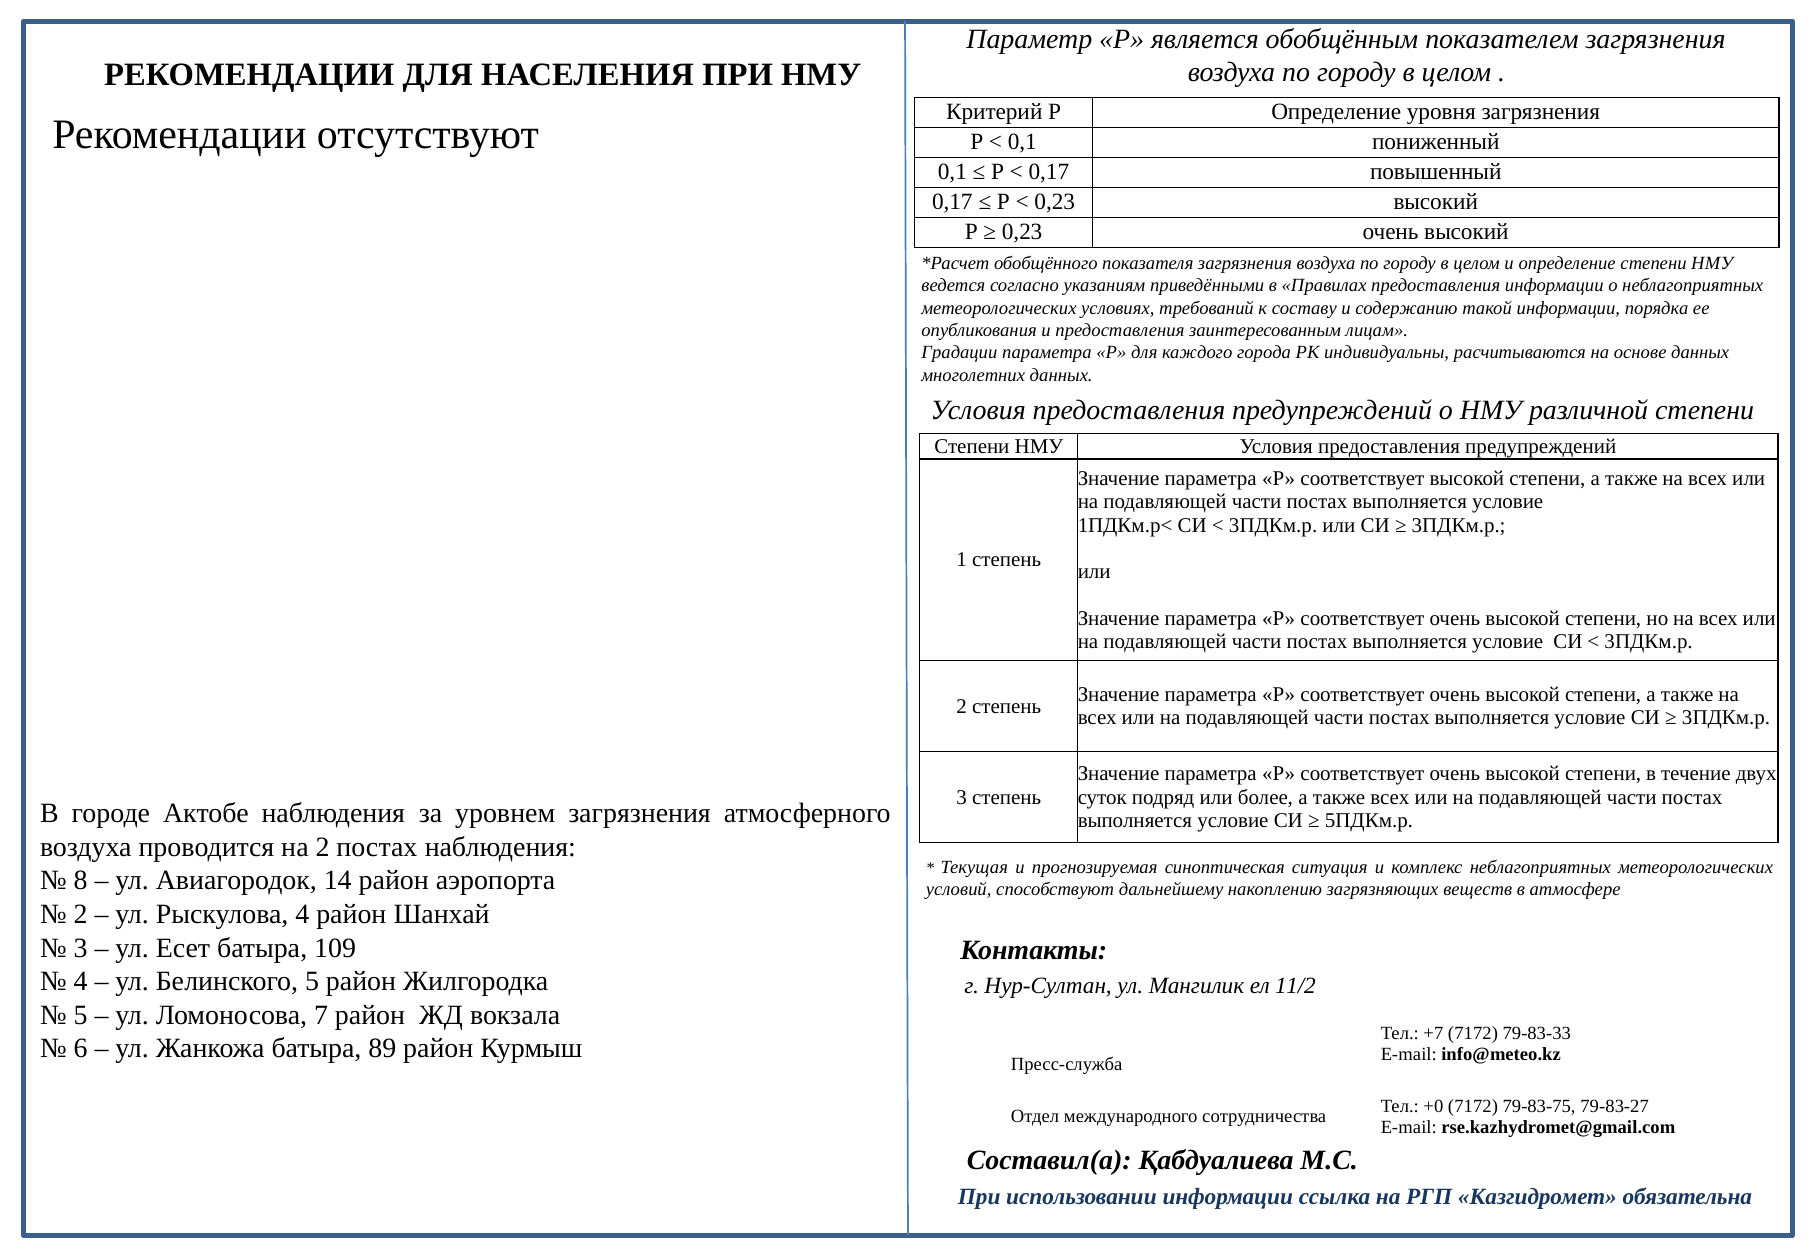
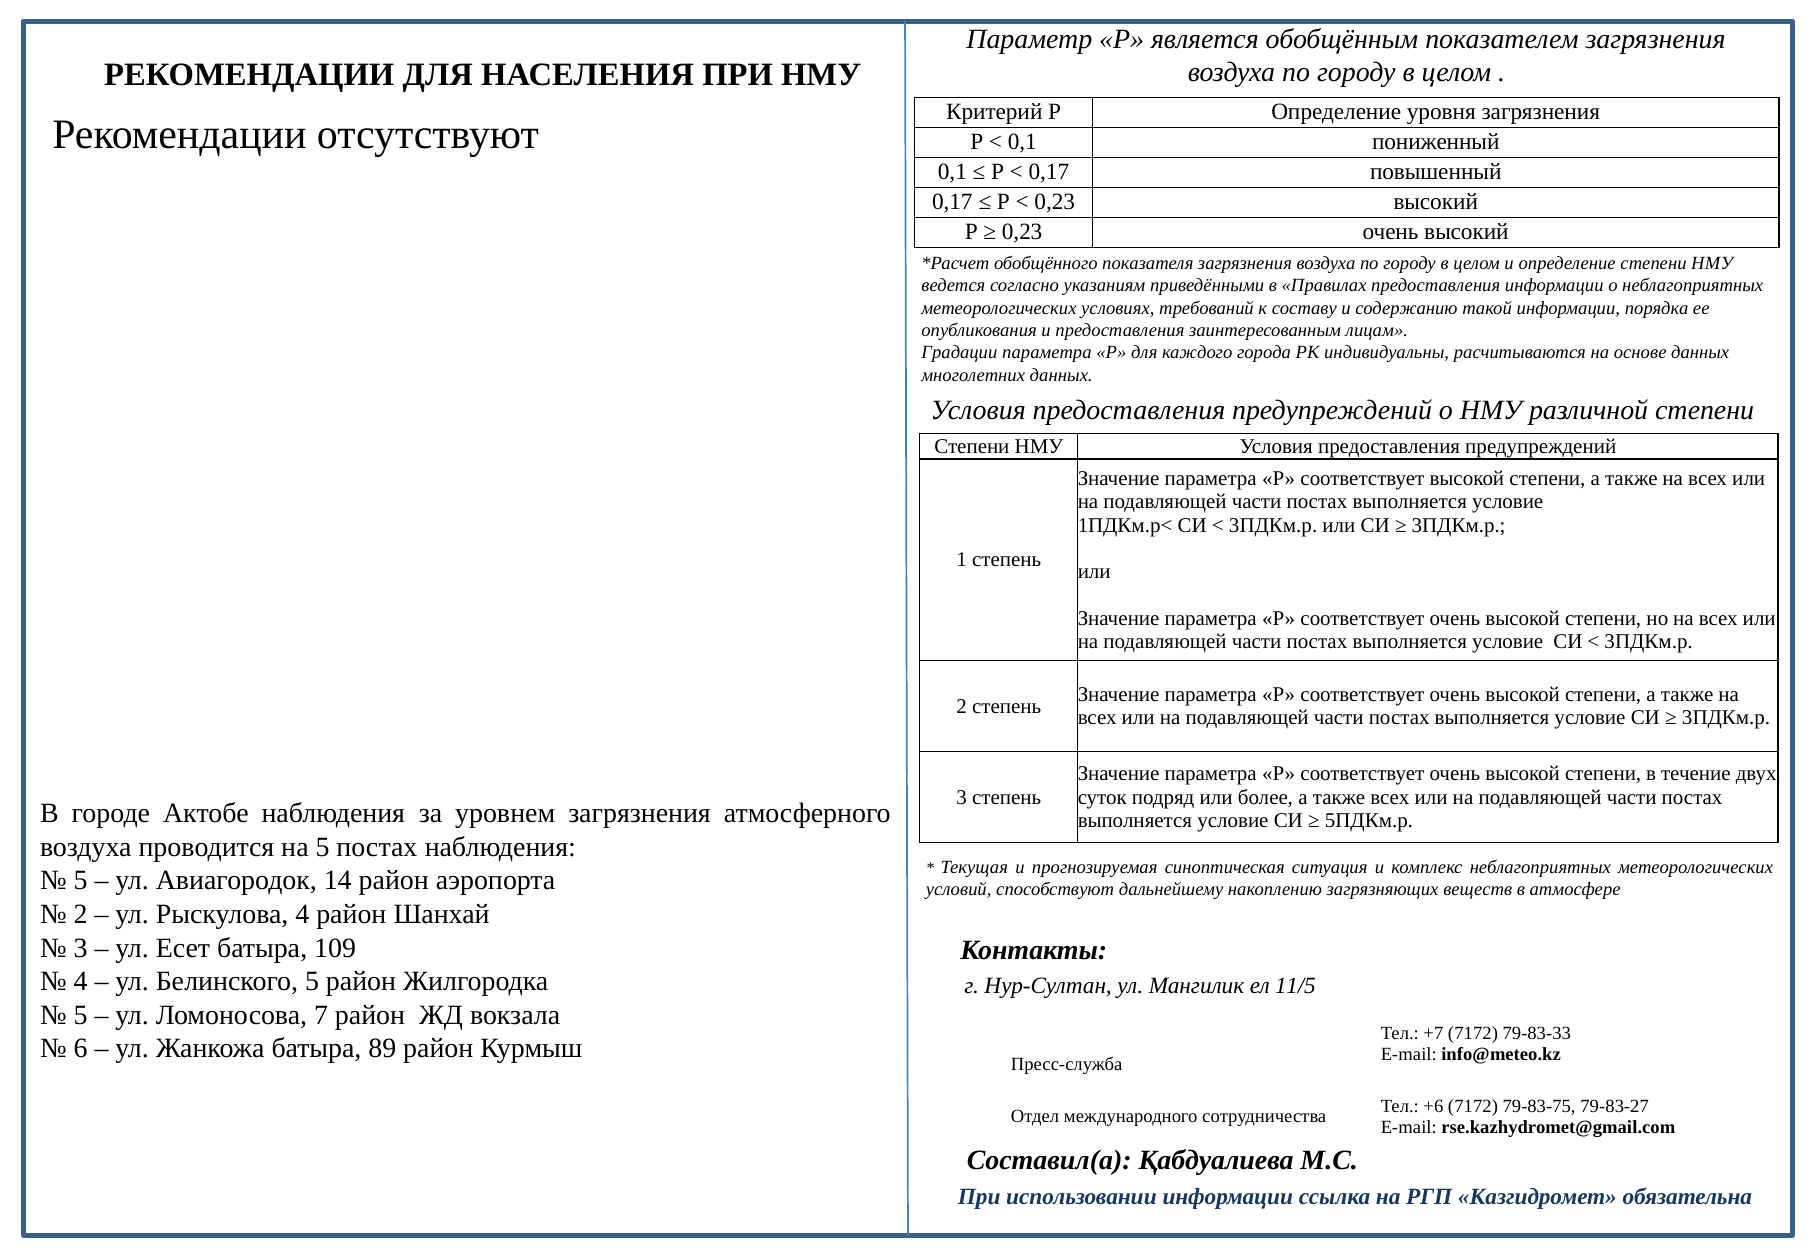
на 2: 2 -> 5 (323, 847)
8: 8 -> 5 (81, 881)
11/2: 11/2 -> 11/5 (1295, 986)
+0: +0 -> +6 (1433, 1107)
